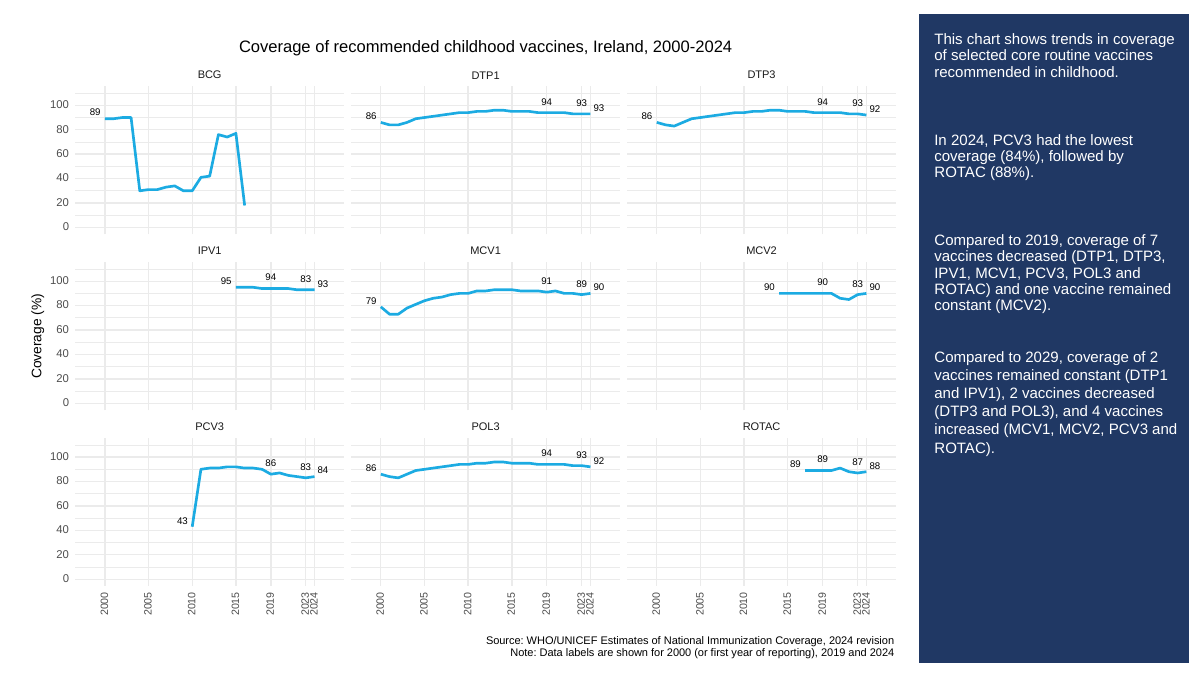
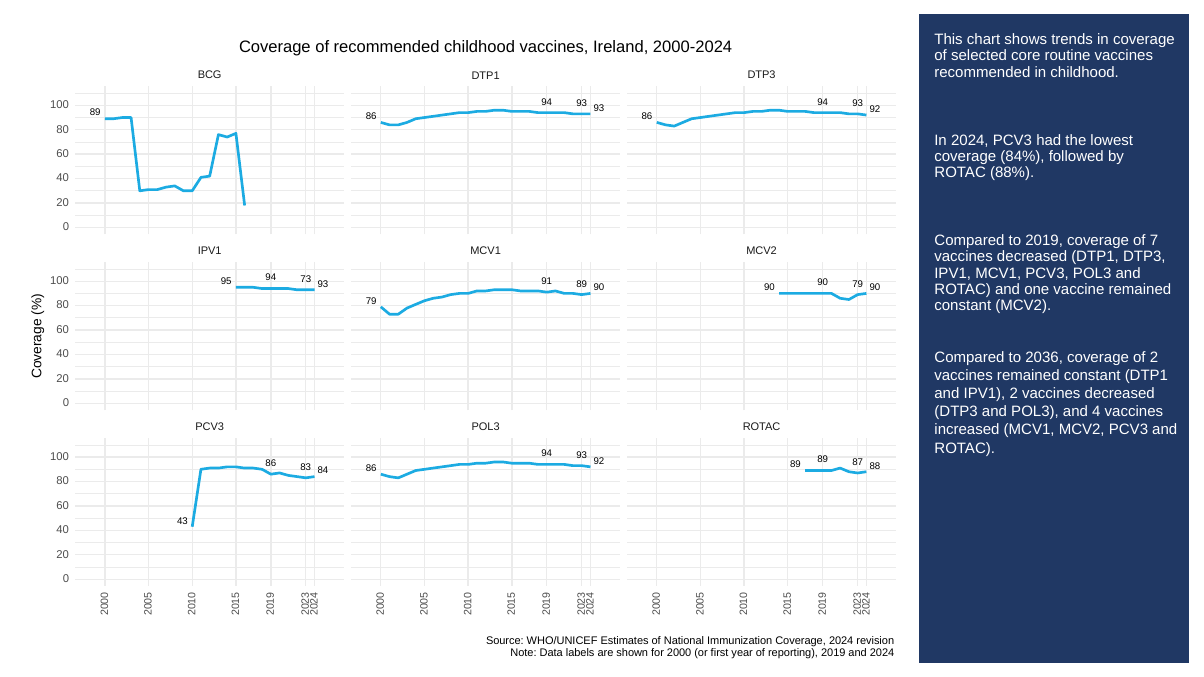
94 83: 83 -> 73 (306, 279)
90 83: 83 -> 79 (858, 284)
2029: 2029 -> 2036 (1044, 358)
